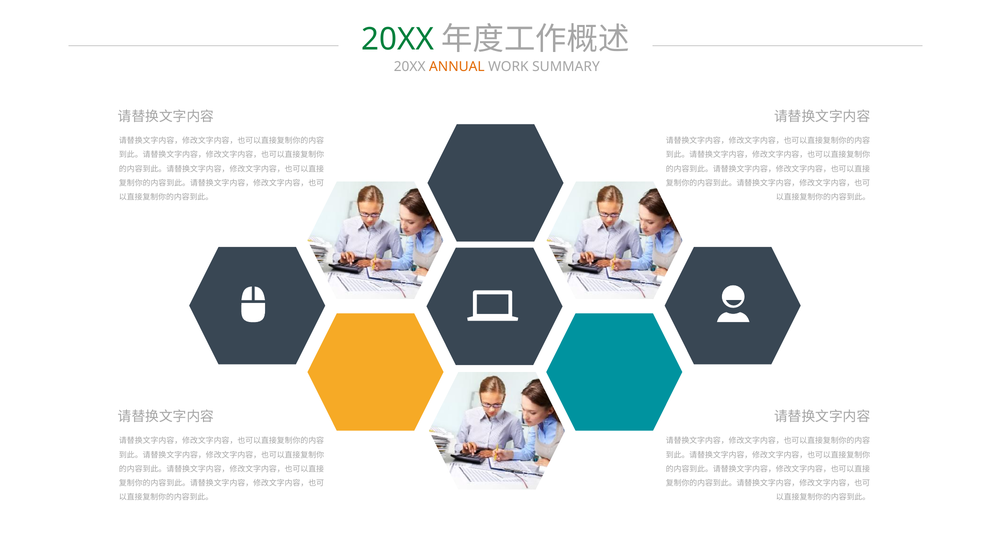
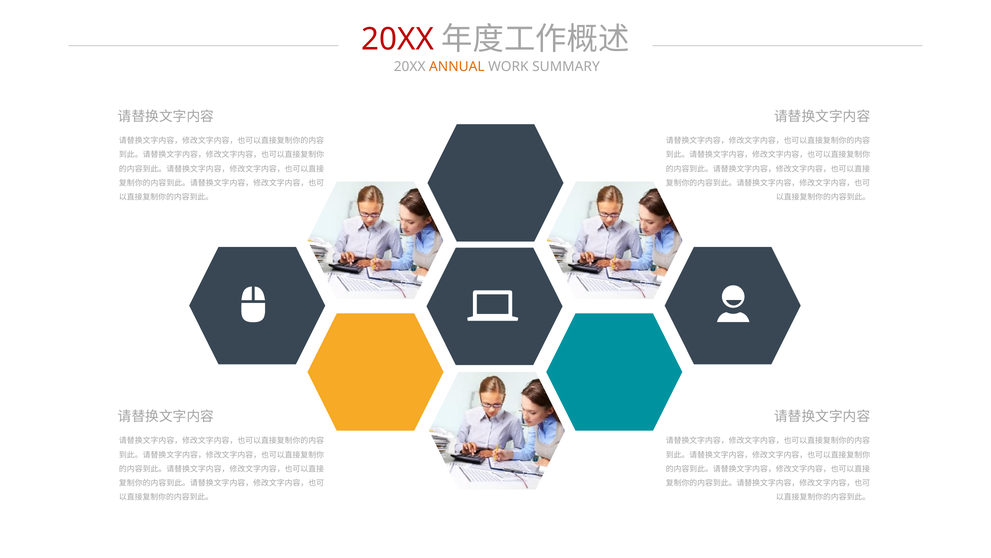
20XX colour: green -> red (398, 39)
